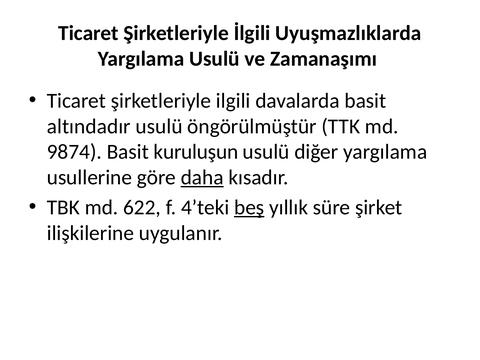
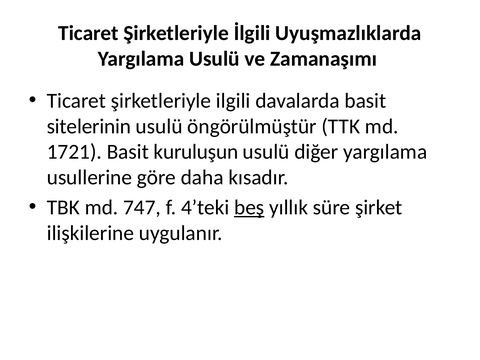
altındadır: altındadır -> sitelerinin (89, 126)
9874: 9874 -> 1721 (74, 152)
daha underline: present -> none (202, 178)
622: 622 -> 747 (142, 207)
